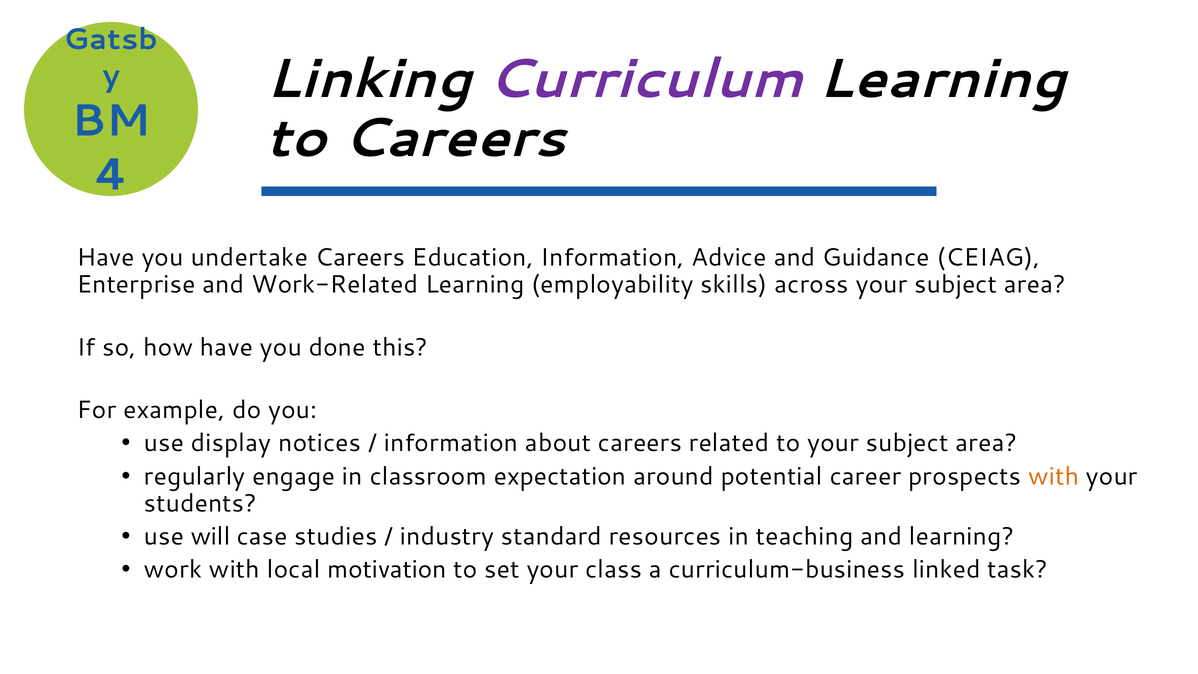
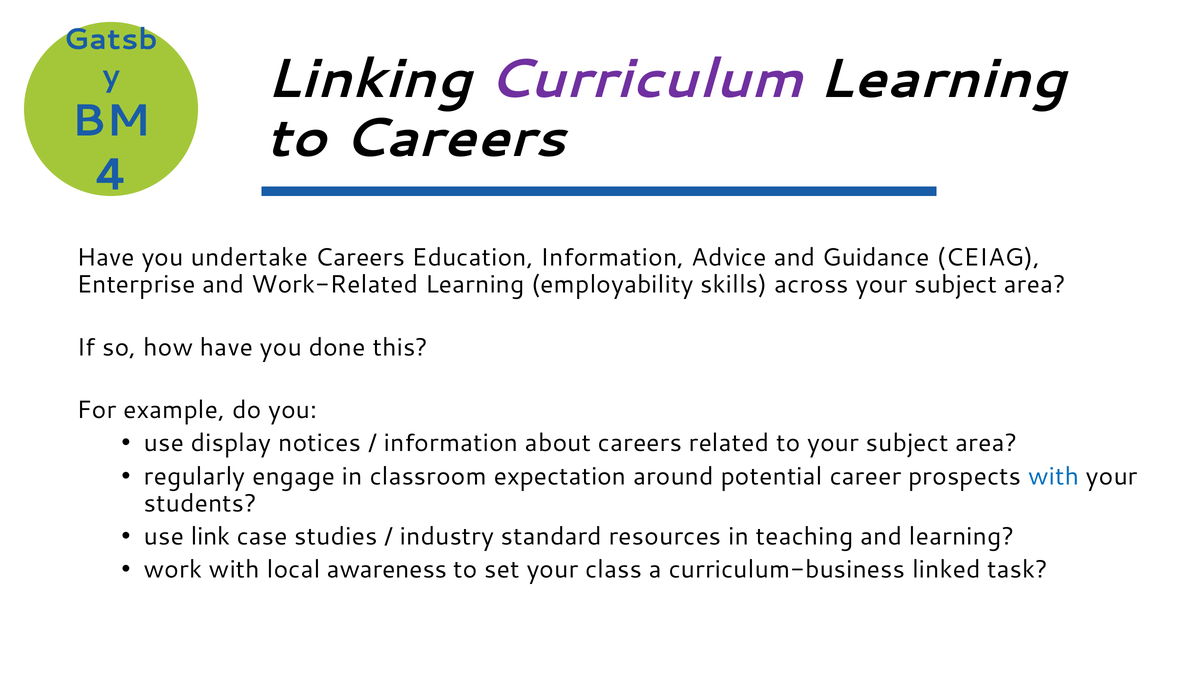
with colour: orange -> blue (1054, 476)
will: will -> link (210, 536)
motivation: motivation -> awareness (387, 570)
